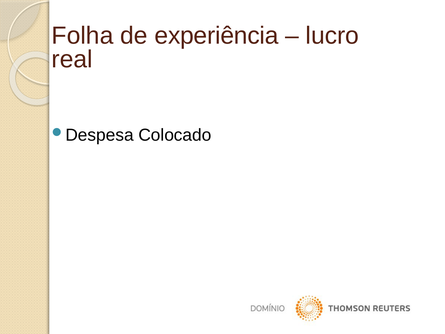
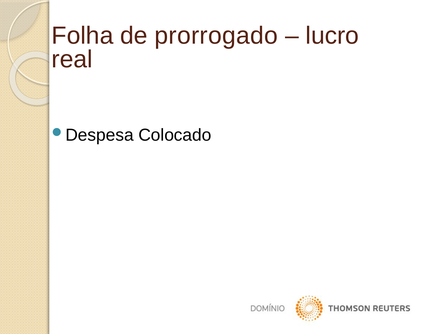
experiência: experiência -> prorrogado (216, 36)
